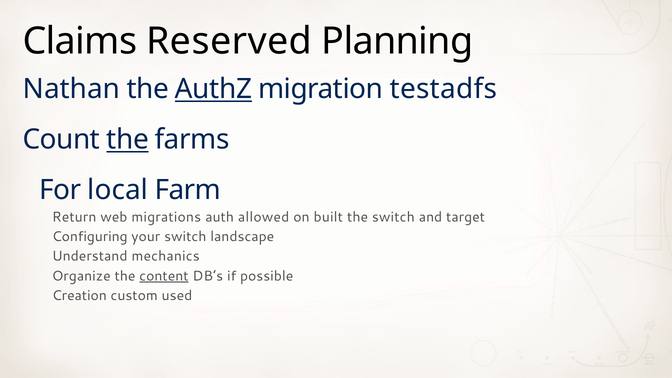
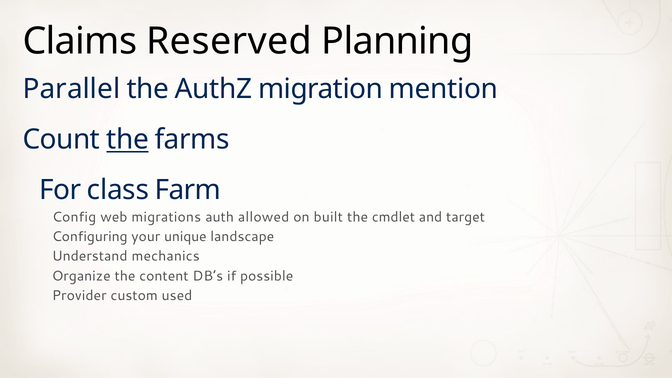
Nathan: Nathan -> Parallel (72, 89)
AuthZ underline: present -> none (214, 89)
testadfs: testadfs -> mention (444, 89)
local: local -> class (118, 190)
Return: Return -> Config (74, 217)
the switch: switch -> cmdlet (393, 217)
your switch: switch -> unique (185, 237)
content underline: present -> none (164, 276)
Creation: Creation -> Provider (79, 295)
